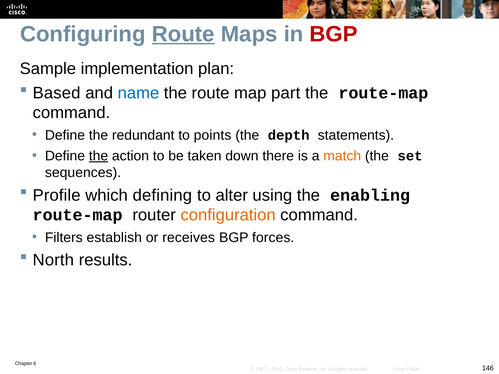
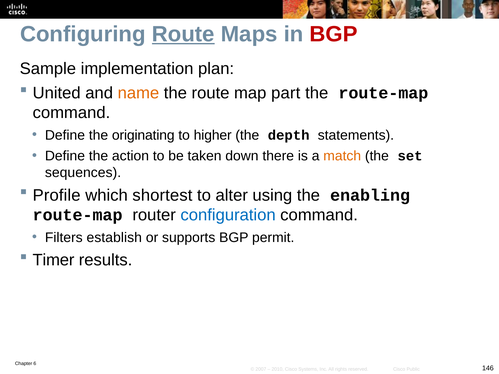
Based: Based -> United (57, 93)
name colour: blue -> orange (138, 93)
redundant: redundant -> originating (143, 135)
points: points -> higher (213, 135)
the underline: present -> none (99, 156)
defining: defining -> shortest (162, 195)
configuration colour: orange -> blue (228, 215)
receives: receives -> supports (189, 238)
forces: forces -> permit (273, 238)
North: North -> Timer (53, 260)
